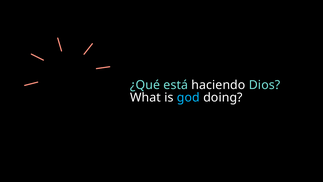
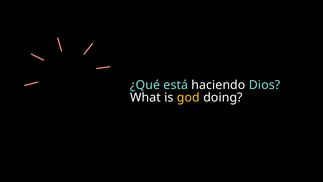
god colour: light blue -> yellow (188, 97)
